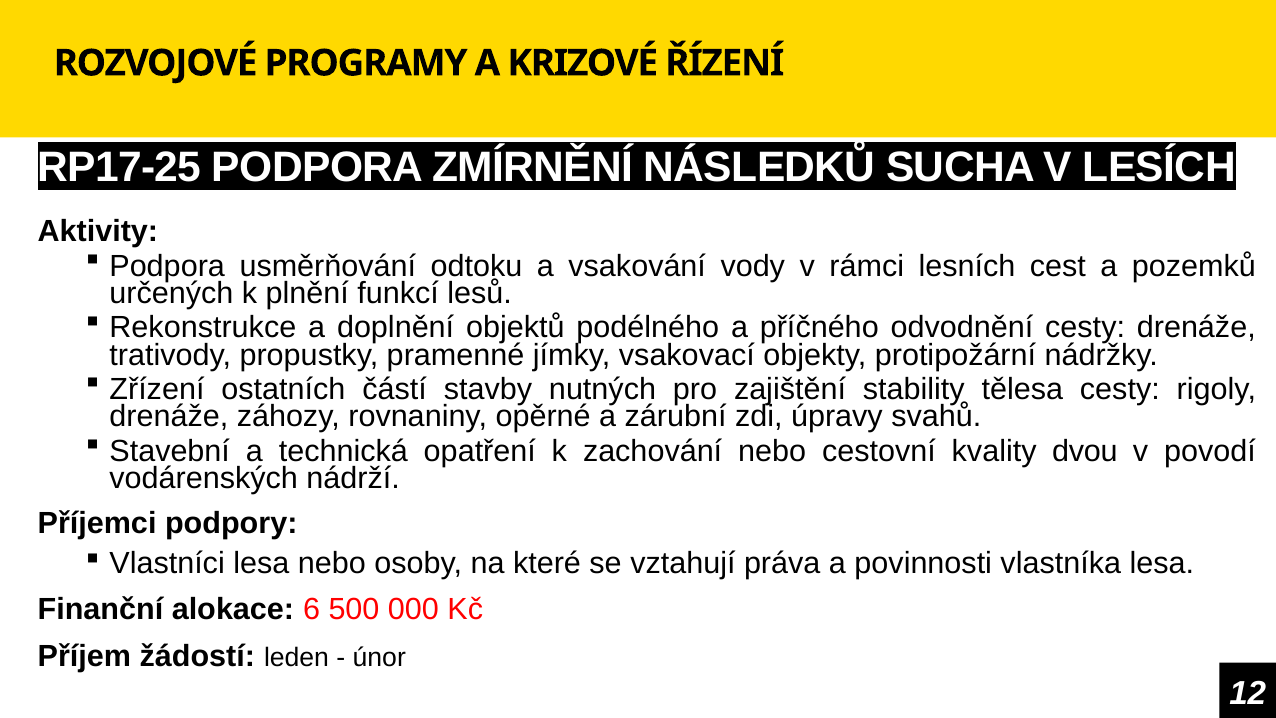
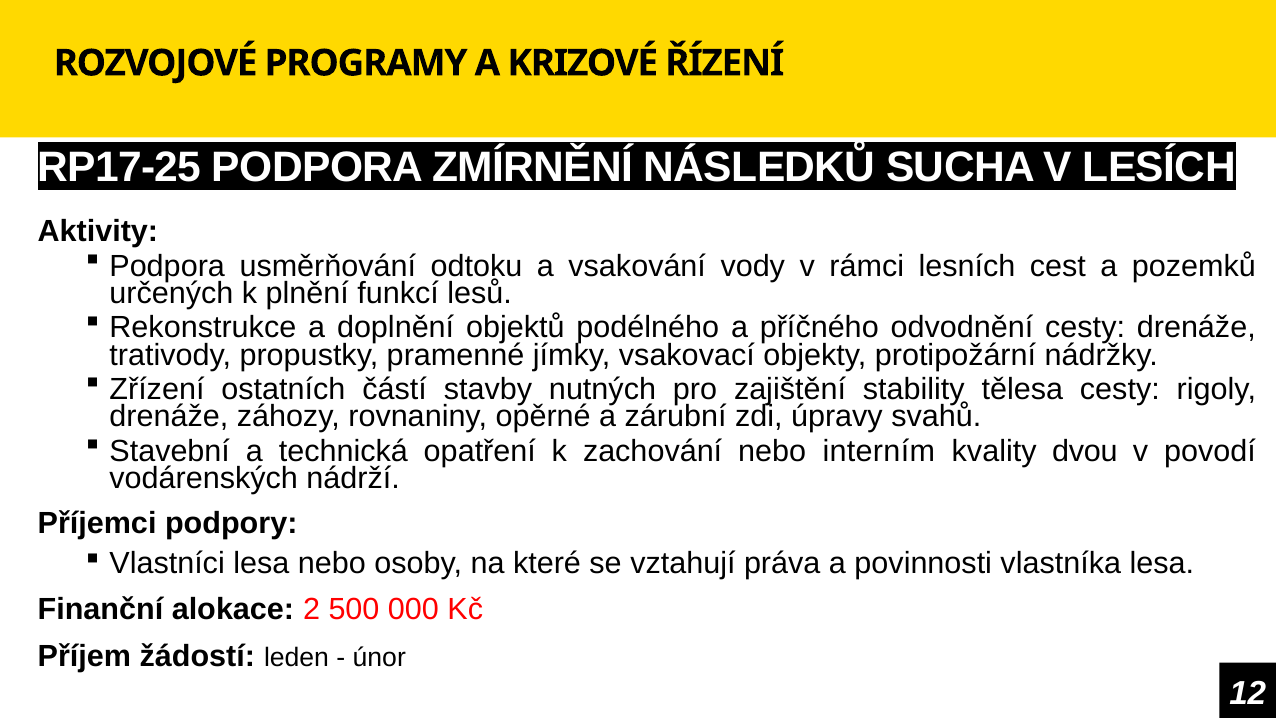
cestovní: cestovní -> interním (879, 451)
6: 6 -> 2 (312, 610)
